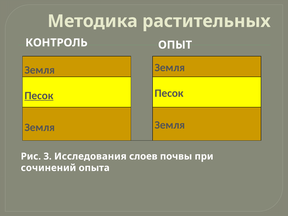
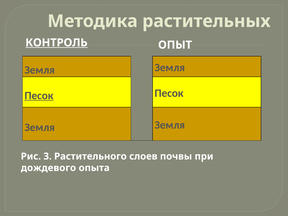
КОНТРОЛЬ underline: none -> present (56, 43)
Исследования: Исследования -> Растительного (90, 156)
сочинений: сочинений -> дождевого (48, 168)
